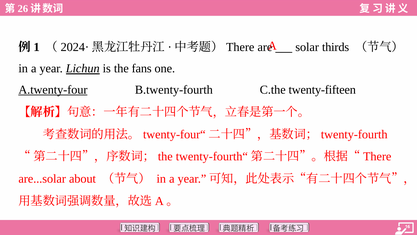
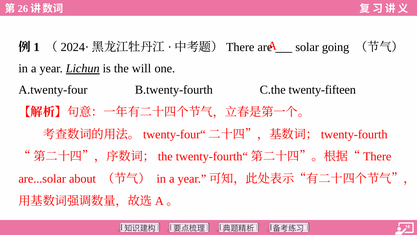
thirds: thirds -> going (336, 47)
fans: fans -> will (142, 68)
A.twenty-four underline: present -> none (53, 90)
